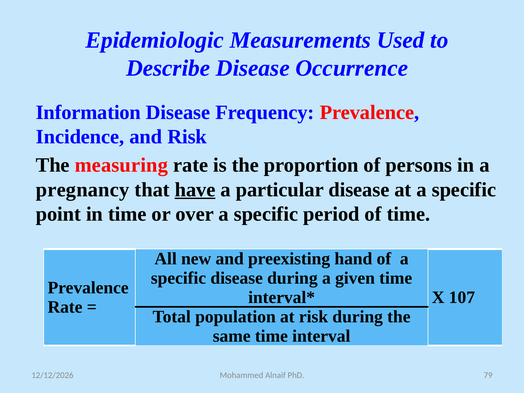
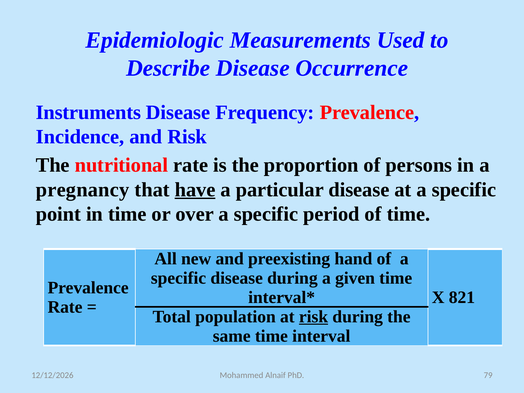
Information: Information -> Instruments (88, 112)
measuring: measuring -> nutritional (121, 165)
107: 107 -> 821 (462, 297)
risk underline: none -> present (314, 317)
